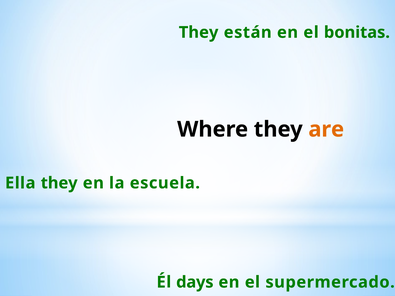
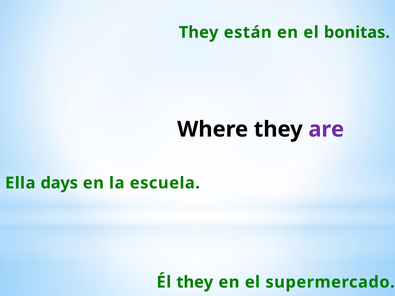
are colour: orange -> purple (326, 129)
Ella they: they -> days (59, 183)
Él days: days -> they (195, 282)
